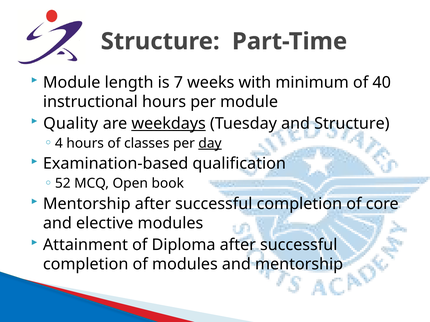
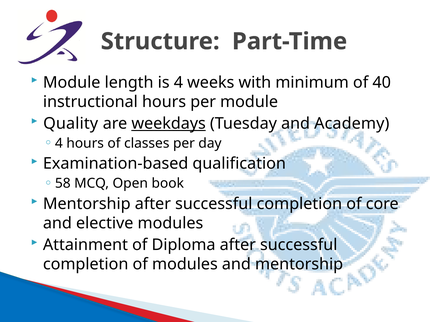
is 7: 7 -> 4 (178, 83)
and Structure: Structure -> Academy (352, 124)
day underline: present -> none (210, 143)
52: 52 -> 58 (63, 184)
